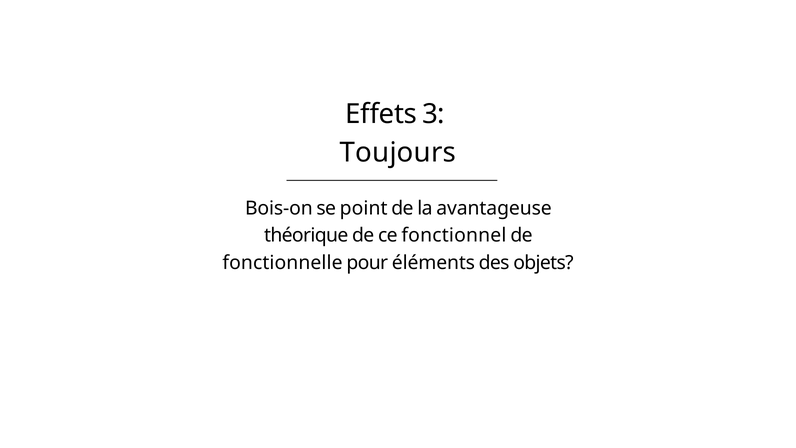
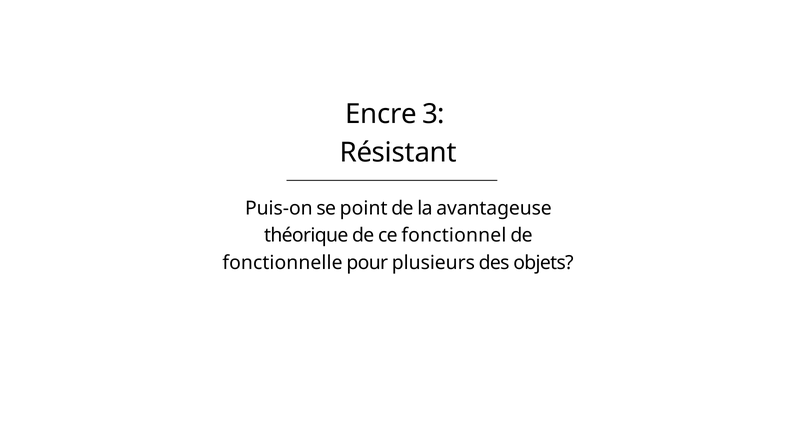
Effets: Effets -> Encre (381, 114)
Toujours: Toujours -> Résistant (398, 153)
Bois-on: Bois-on -> Puis-on (279, 208)
éléments: éléments -> plusieurs (433, 263)
